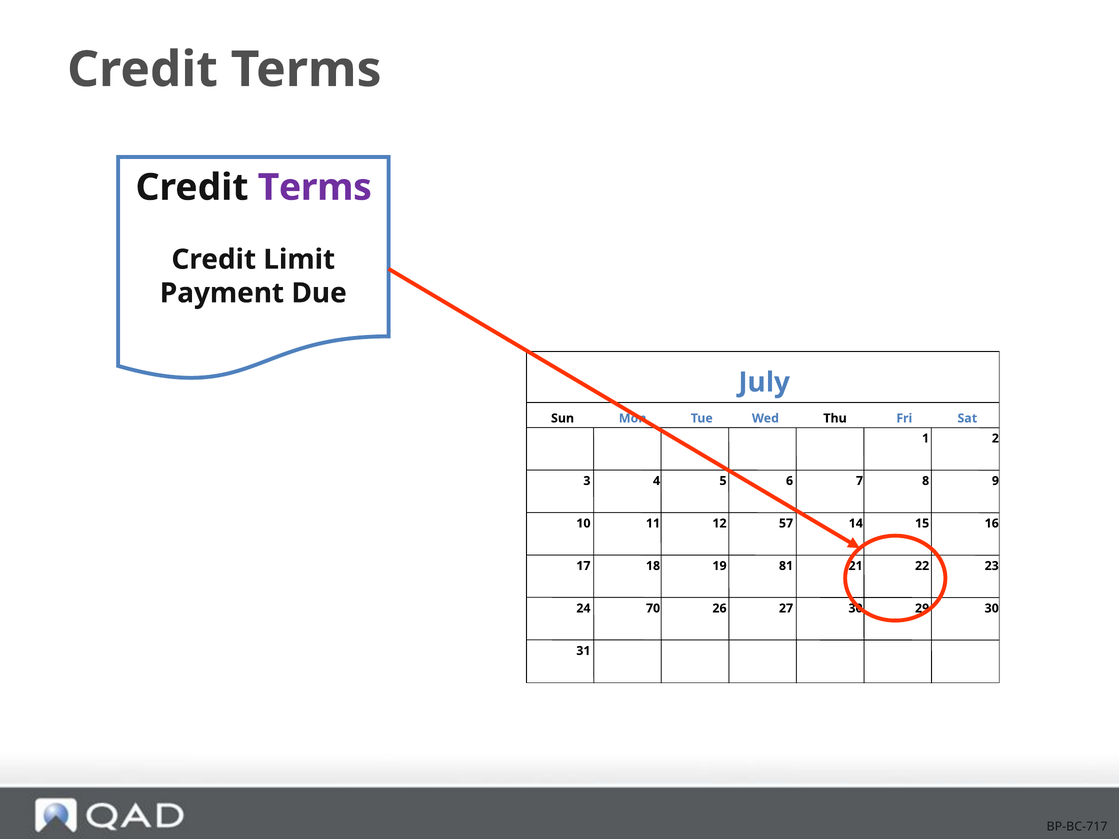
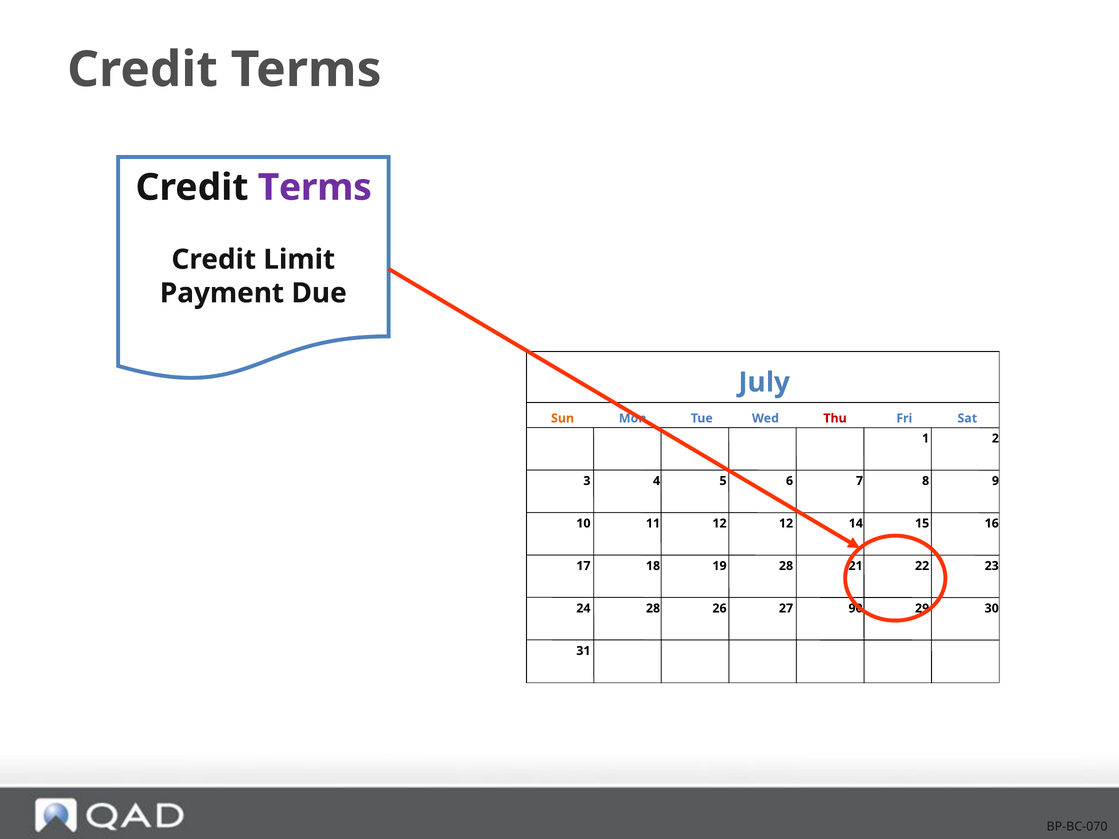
Sun colour: black -> orange (563, 418)
Thu colour: black -> red (835, 418)
12 57: 57 -> 12 (786, 524)
19 81: 81 -> 28 (786, 566)
24 70: 70 -> 28 (653, 609)
27 30: 30 -> 90 (856, 609)
BP-BC-717: BP-BC-717 -> BP-BC-070 (1077, 827)
